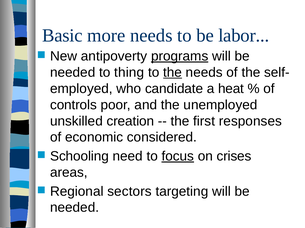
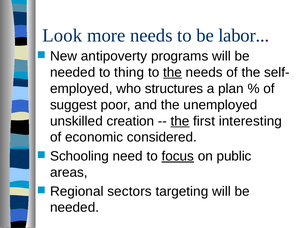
Basic: Basic -> Look (62, 36)
programs underline: present -> none (180, 56)
candidate: candidate -> structures (174, 89)
heat: heat -> plan (231, 89)
controls: controls -> suggest (73, 105)
the underline: none -> present (180, 121)
responses: responses -> interesting (250, 121)
crises: crises -> public (234, 157)
